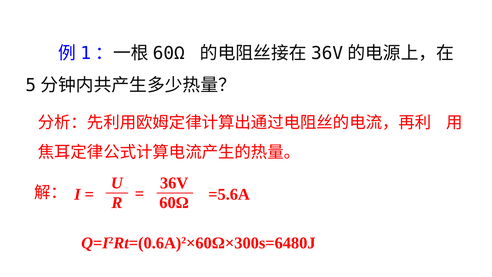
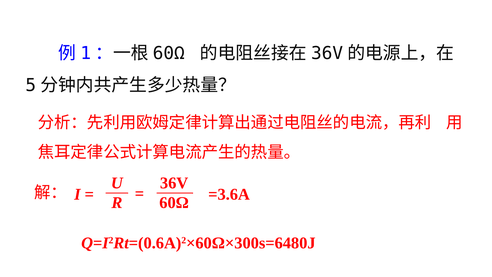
=5.6A: =5.6A -> =3.6A (229, 194)
